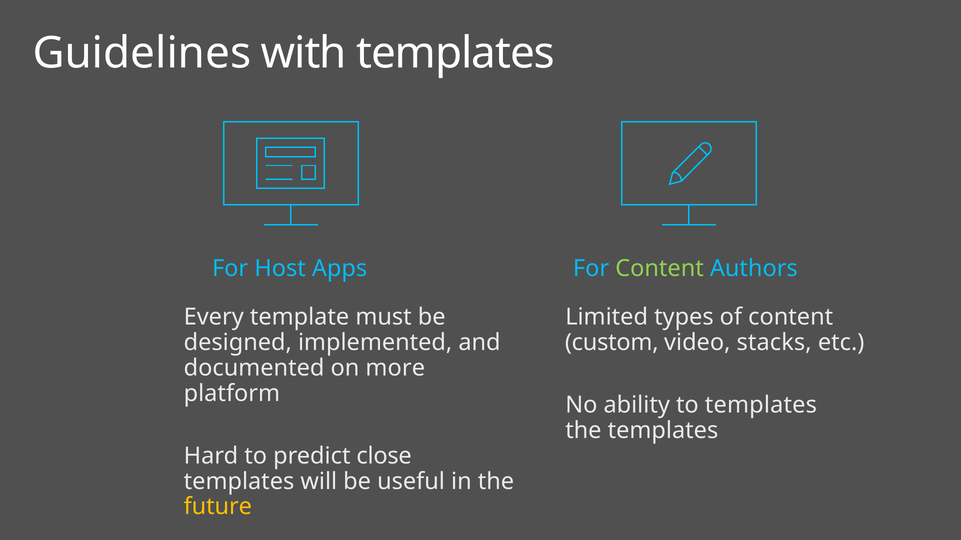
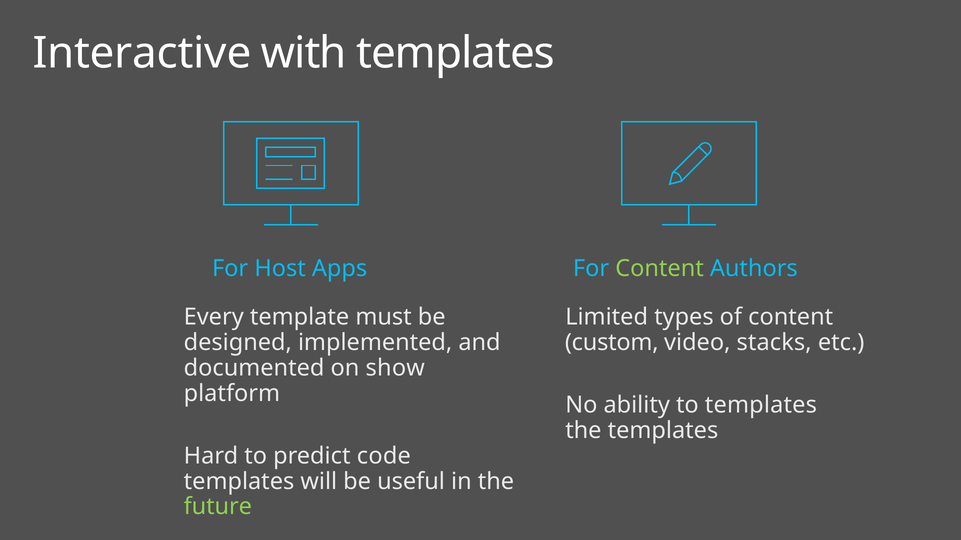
Guidelines: Guidelines -> Interactive (142, 53)
more: more -> show (395, 368)
close: close -> code (384, 456)
future colour: yellow -> light green (218, 507)
